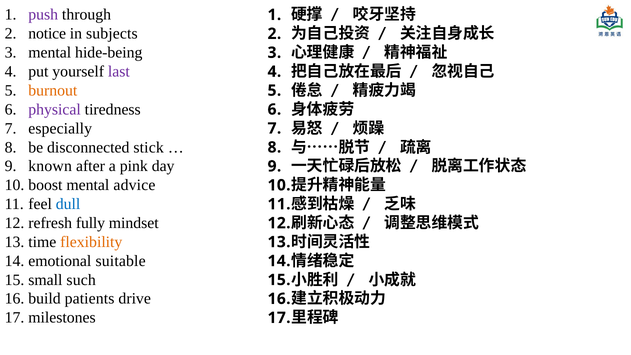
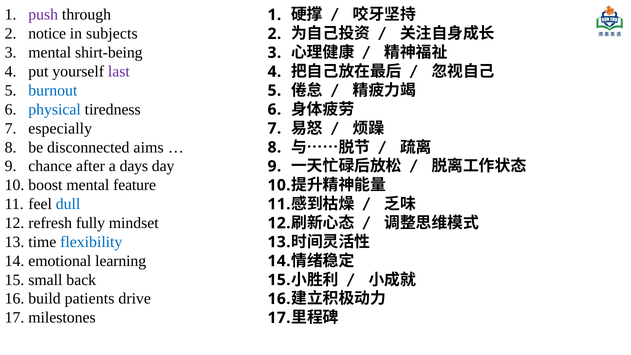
hide-being: hide-being -> shirt-being (109, 53)
burnout colour: orange -> blue (53, 91)
physical colour: purple -> blue (55, 109)
stick: stick -> aims (149, 147)
known: known -> chance (50, 166)
pink: pink -> days (134, 166)
advice: advice -> feature (135, 185)
flexibility colour: orange -> blue (91, 242)
suitable: suitable -> learning (121, 261)
such: such -> back (81, 280)
